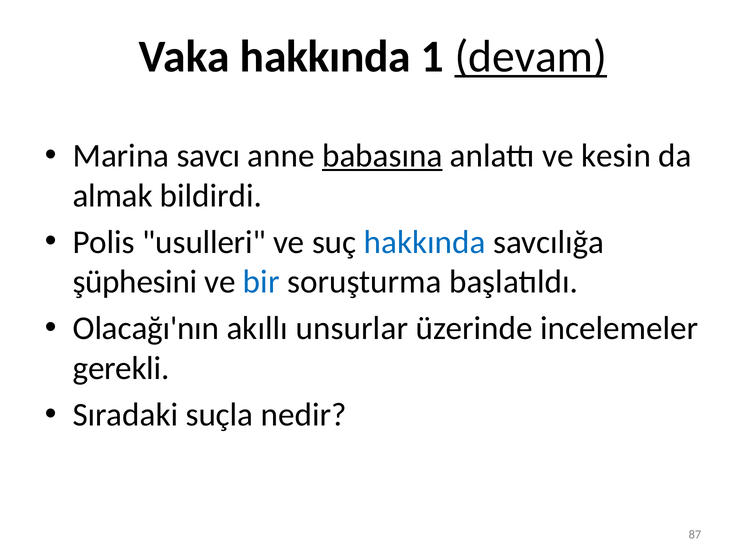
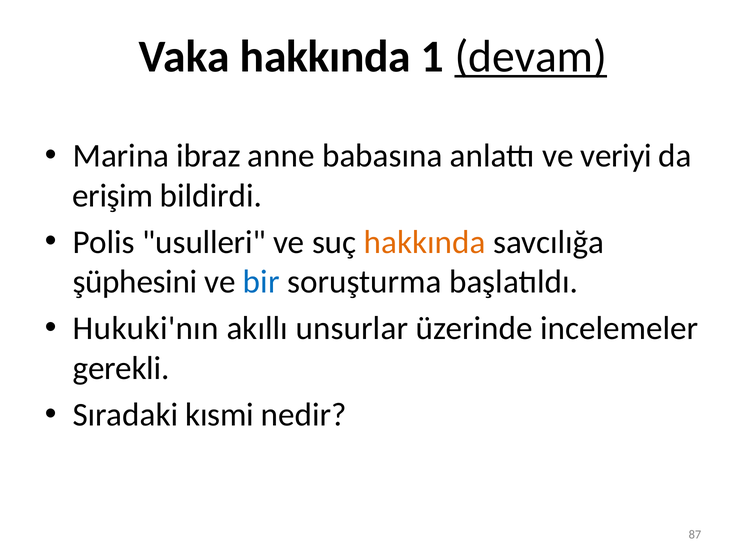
savcı: savcı -> ibraz (209, 156)
babasına underline: present -> none (382, 156)
kesin: kesin -> veriyi (616, 156)
almak: almak -> erişim (113, 196)
hakkında colour: blue -> orange (425, 242)
Olacağı'nın: Olacağı'nın -> Hukuki'nın (146, 328)
suçla: suçla -> kısmi (220, 414)
